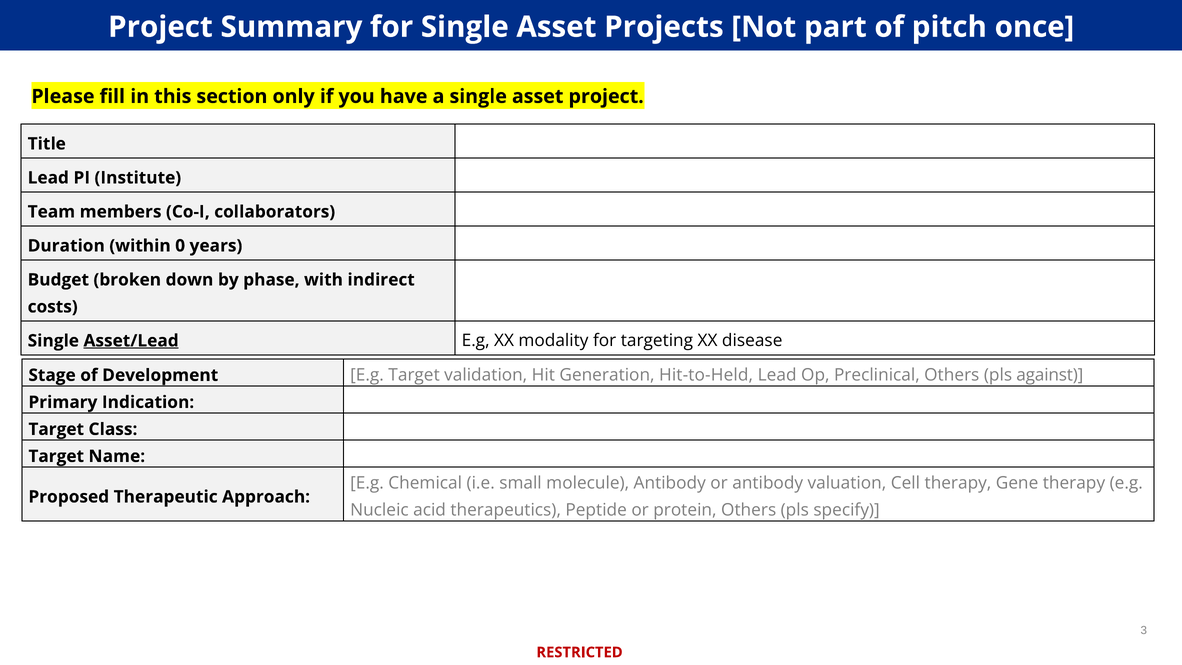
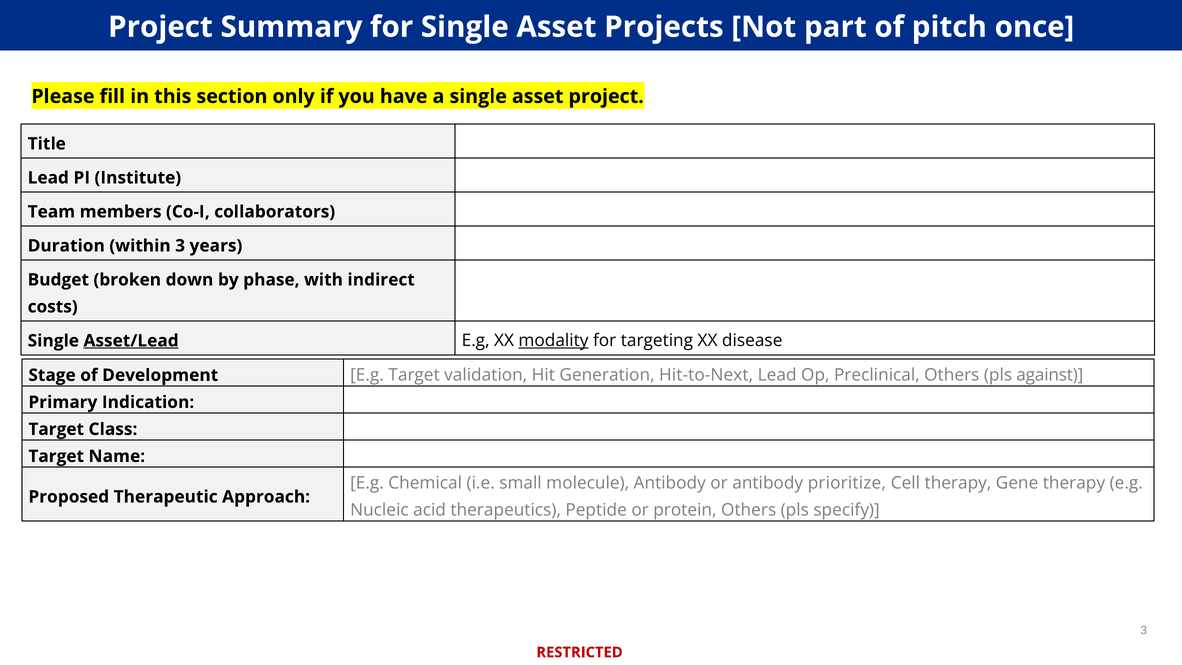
within 0: 0 -> 3 (180, 246)
modality underline: none -> present (553, 341)
Hit-to-Held: Hit-to-Held -> Hit-to-Next (706, 375)
valuation: valuation -> prioritize (847, 483)
